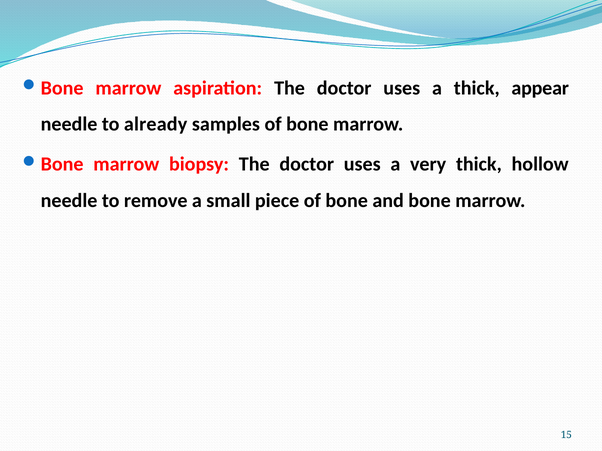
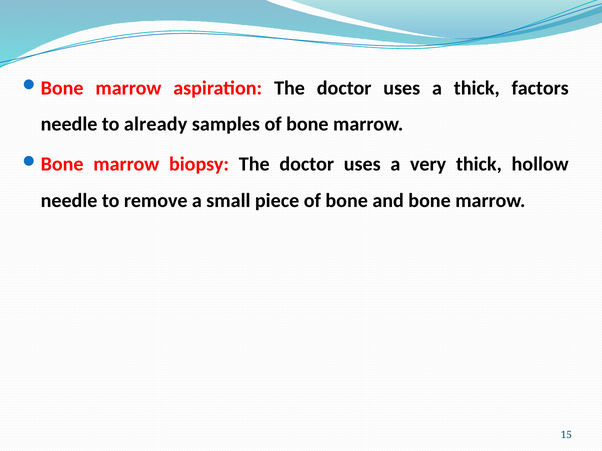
appear: appear -> factors (540, 88)
